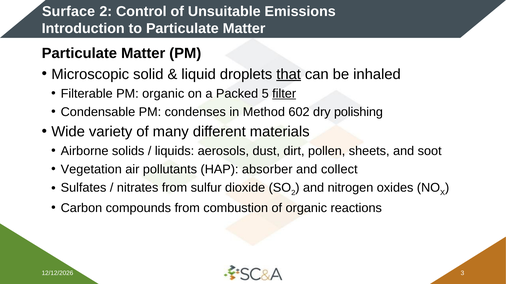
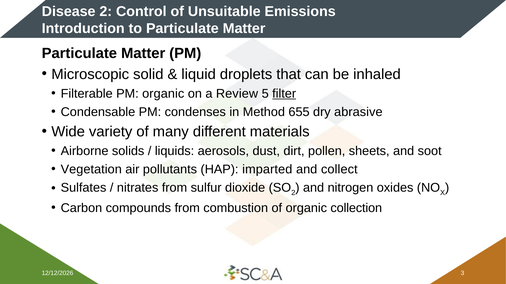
Surface: Surface -> Disease (69, 11)
that underline: present -> none (289, 74)
Packed: Packed -> Review (237, 94)
602: 602 -> 655 (299, 112)
polishing: polishing -> abrasive (358, 112)
absorber: absorber -> imparted (267, 170)
reactions: reactions -> collection (356, 209)
